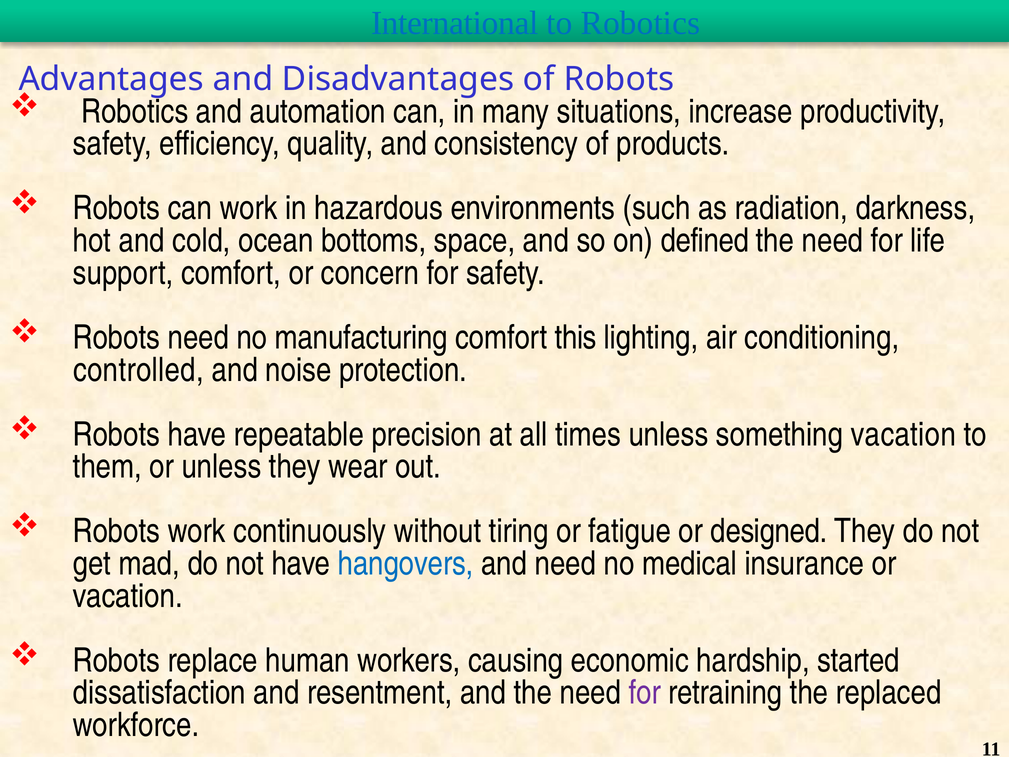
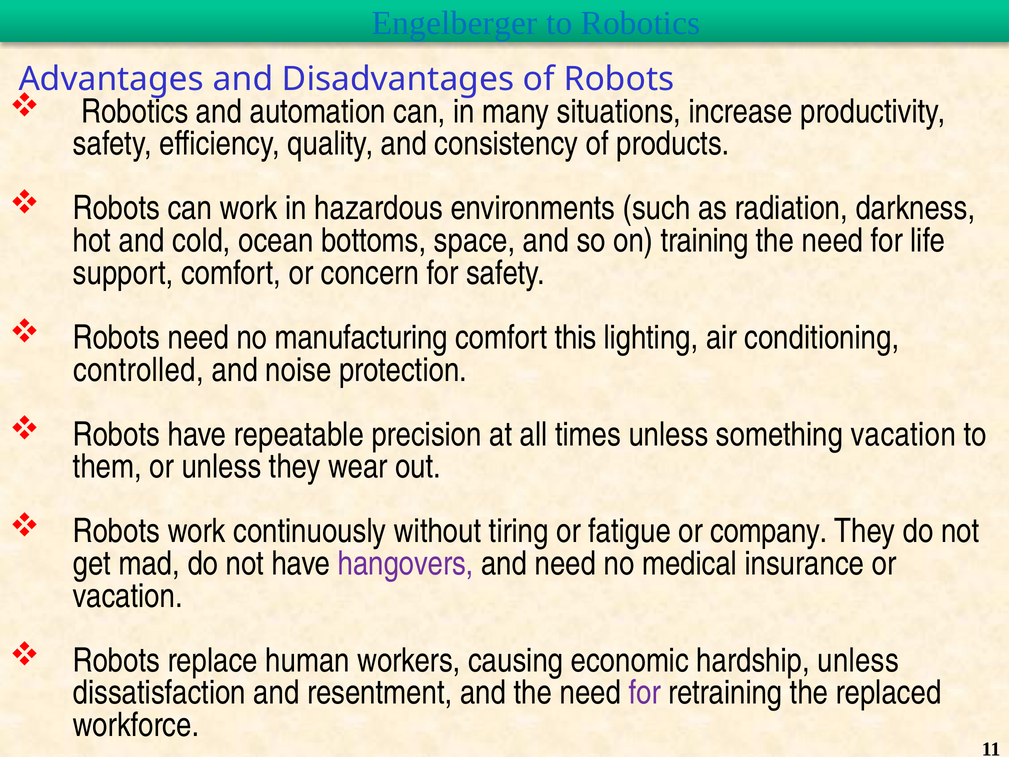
International: International -> Engelberger (455, 23)
defined: defined -> training (705, 241)
designed: designed -> company (769, 531)
hangovers colour: blue -> purple (406, 563)
hardship started: started -> unless (858, 660)
